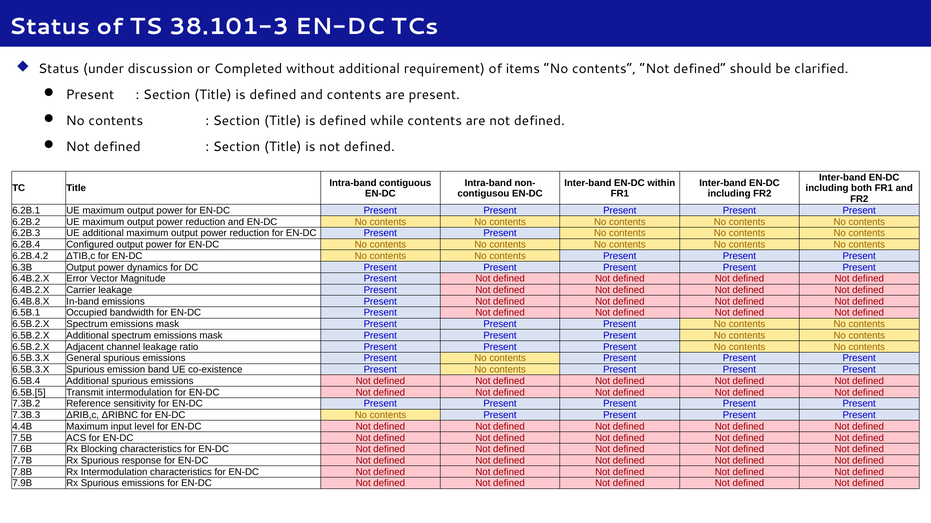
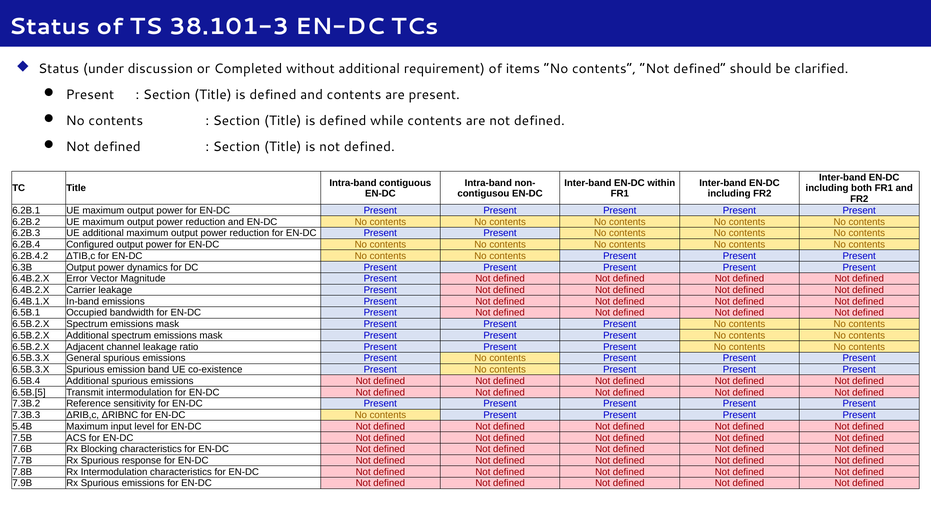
6.4B.8.X: 6.4B.8.X -> 6.4B.1.X (31, 302)
4.4B: 4.4B -> 5.4B (22, 427)
